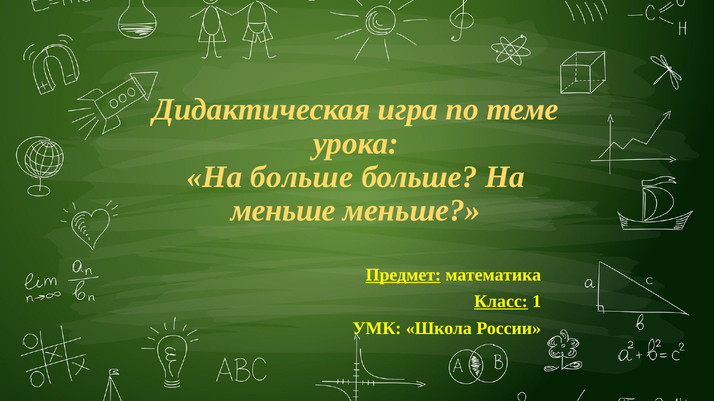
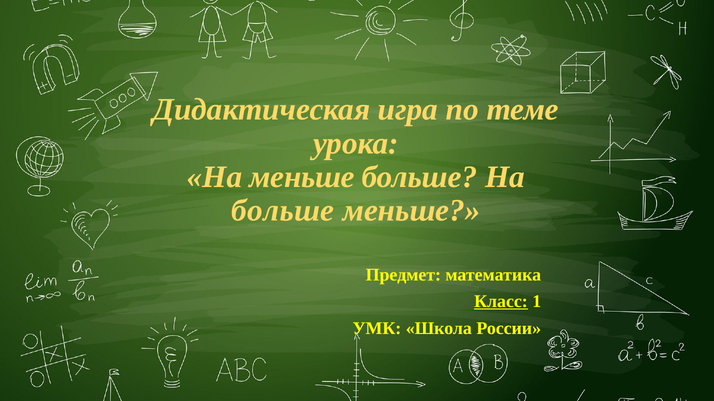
На больше: больше -> меньше (302, 177)
меньше: меньше -> больше (283, 211)
Предмет underline: present -> none (403, 275)
